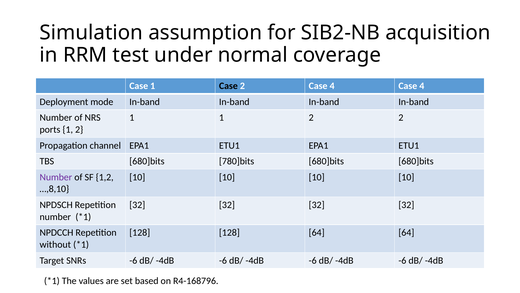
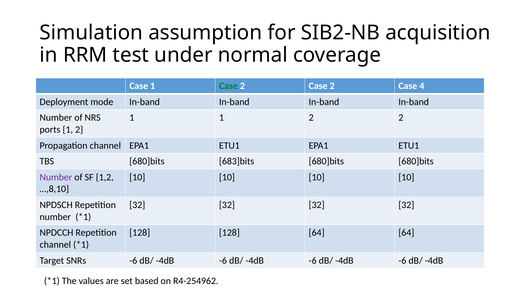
Case colour: black -> green (228, 86)
2 Case 4: 4 -> 2 (332, 86)
780]bits: 780]bits -> 683]bits (237, 161)
without: without -> channel (55, 244)
R4-168796: R4-168796 -> R4-254962 (196, 280)
